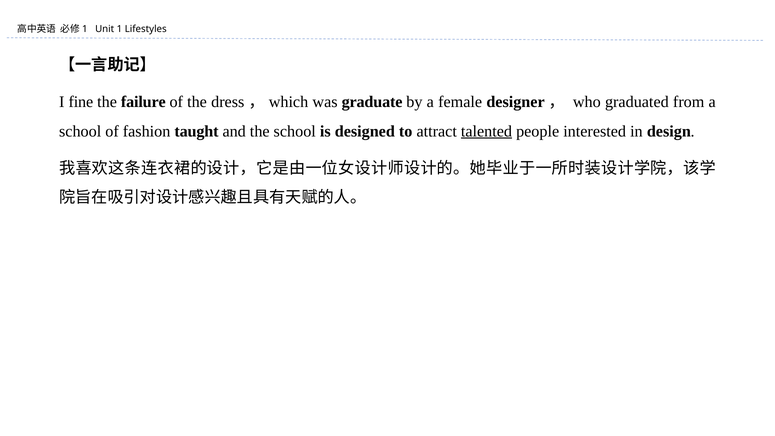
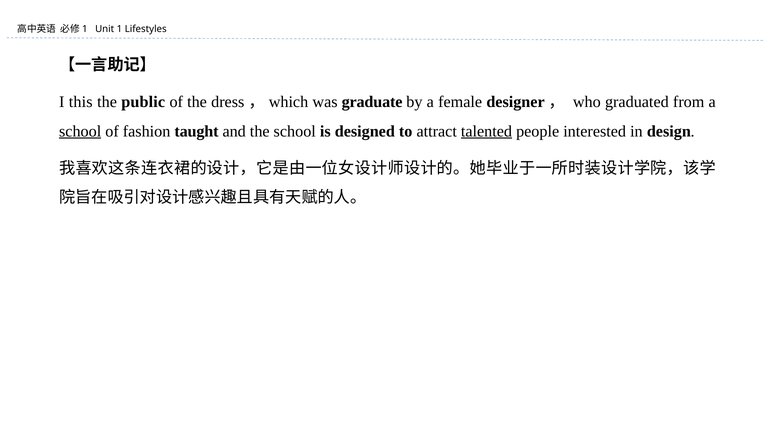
fine: fine -> this (81, 102)
failure: failure -> public (143, 102)
school underline: none -> present (80, 131)
